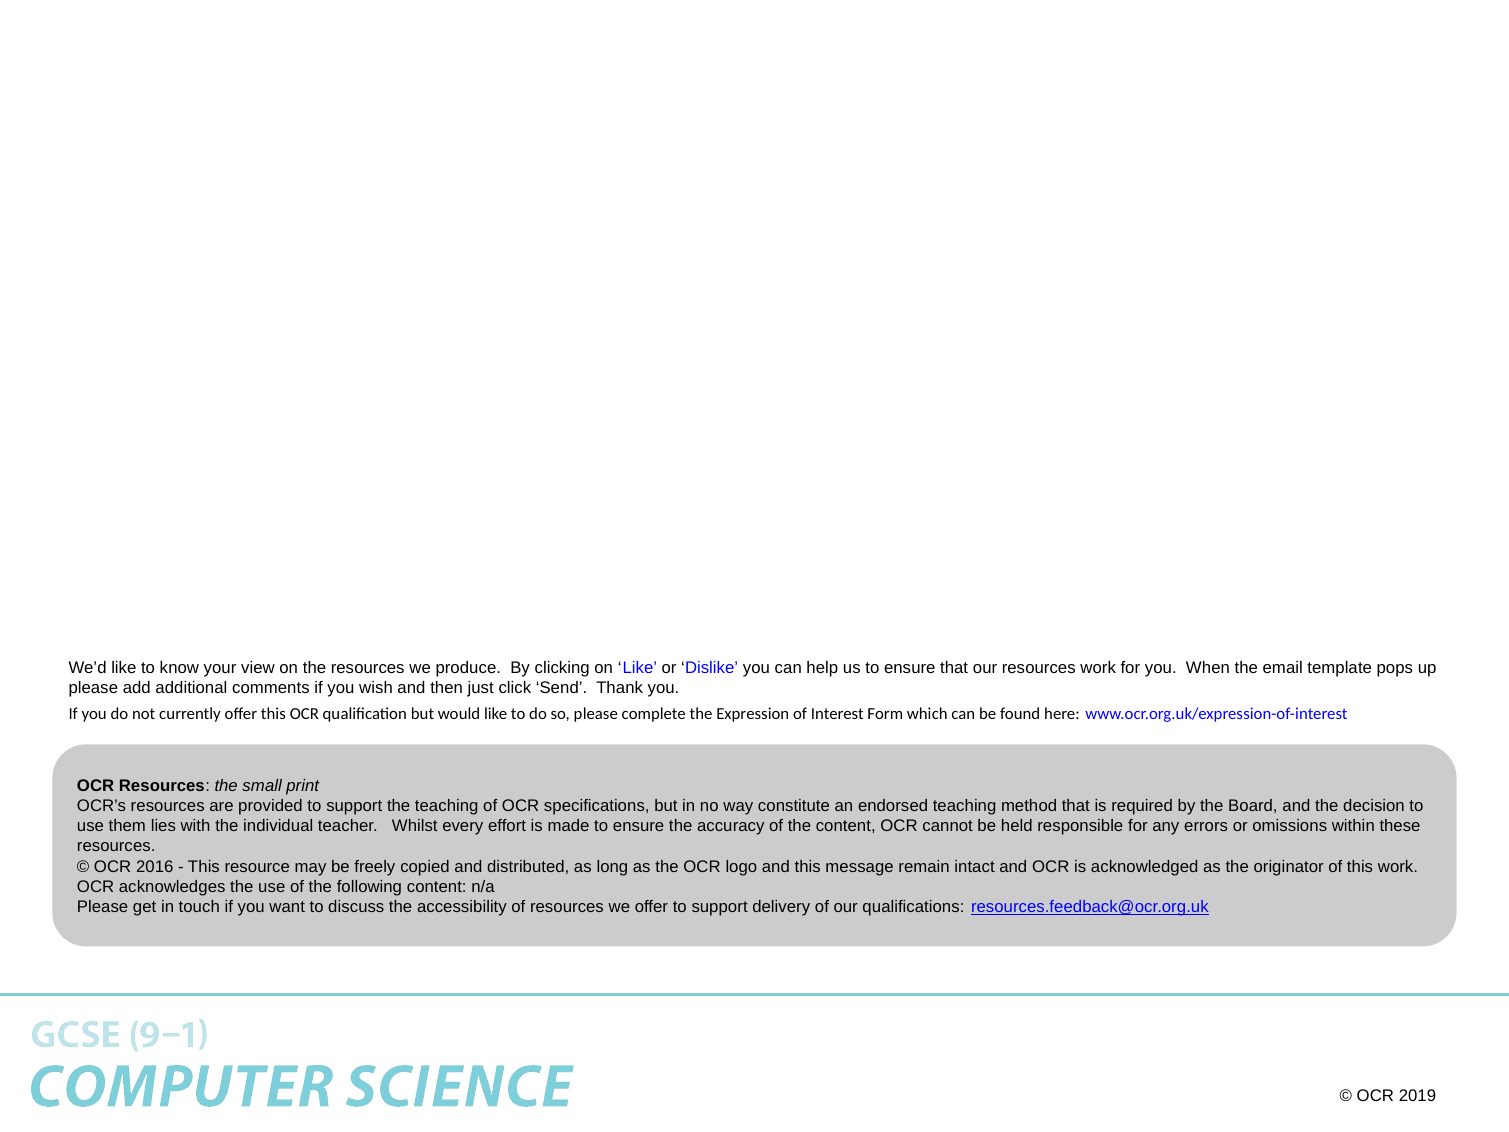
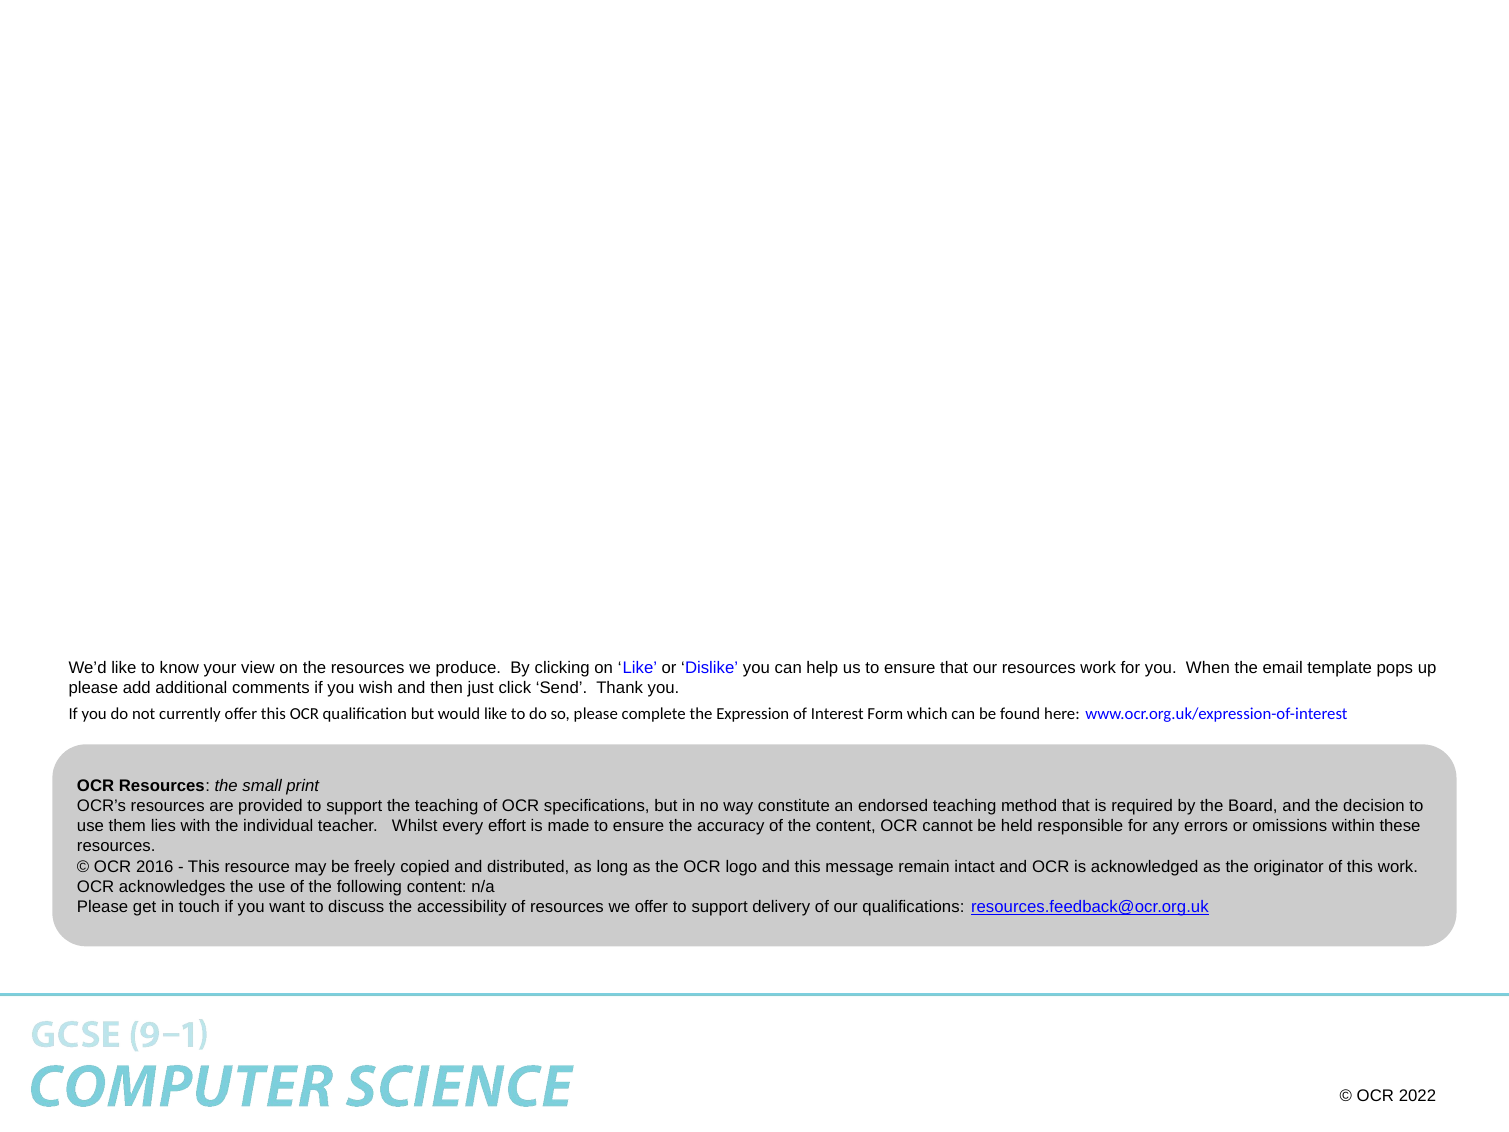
2019: 2019 -> 2022 (1417, 1095)
